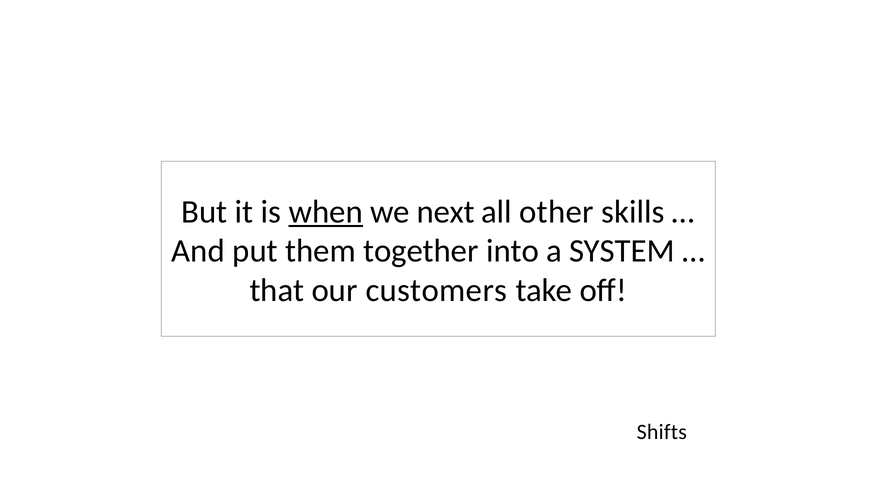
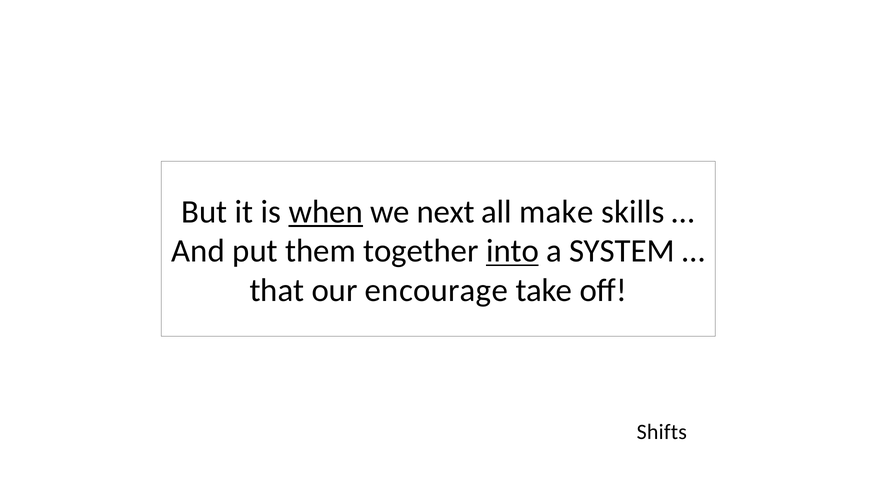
other: other -> make (556, 212)
into underline: none -> present (512, 251)
customers: customers -> encourage (436, 290)
